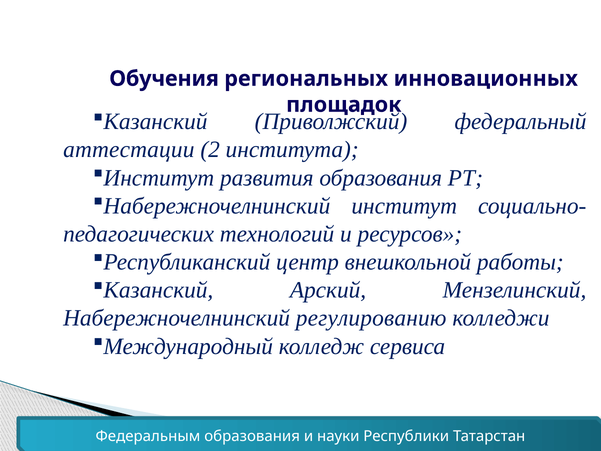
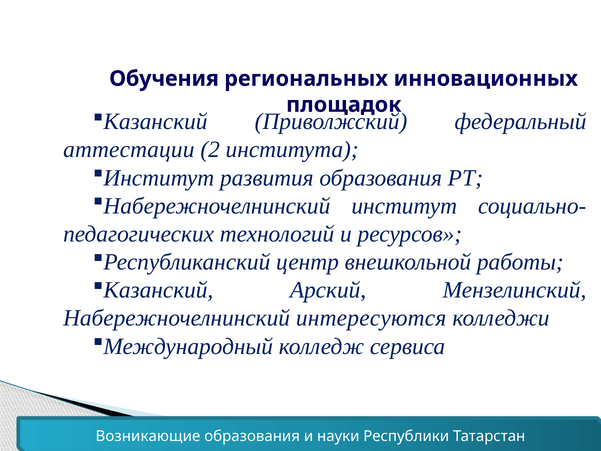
регулированию: регулированию -> интересуются (371, 318)
Федеральным: Федеральным -> Возникающие (148, 436)
